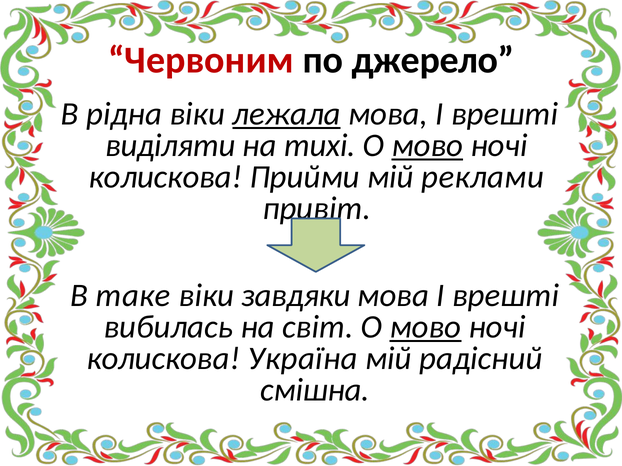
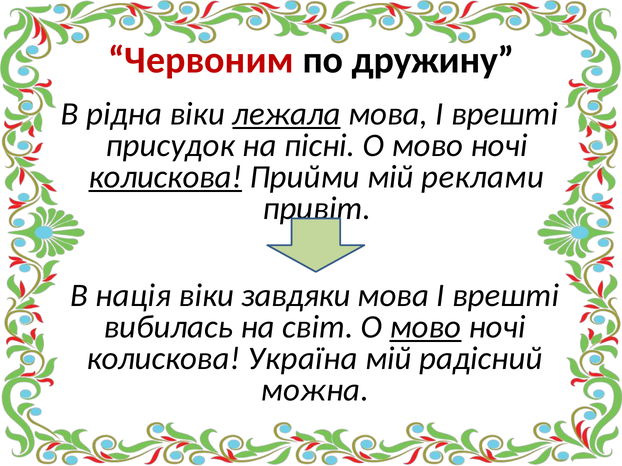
джерело: джерело -> дружину (433, 60)
виділяти: виділяти -> присудок (170, 145)
тихі: тихі -> пісні (320, 145)
мово underline: present -> none (427, 145)
колискова underline: none -> present (166, 177)
таке: таке -> нація (133, 296)
смішна: смішна -> можна (315, 390)
